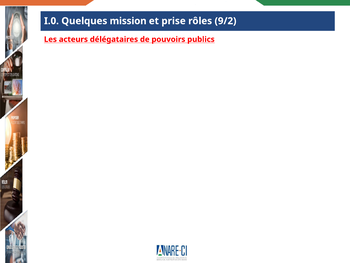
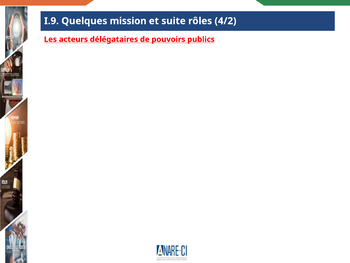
I.0: I.0 -> I.9 (51, 21)
prise: prise -> suite (174, 21)
9/2: 9/2 -> 4/2 (225, 21)
